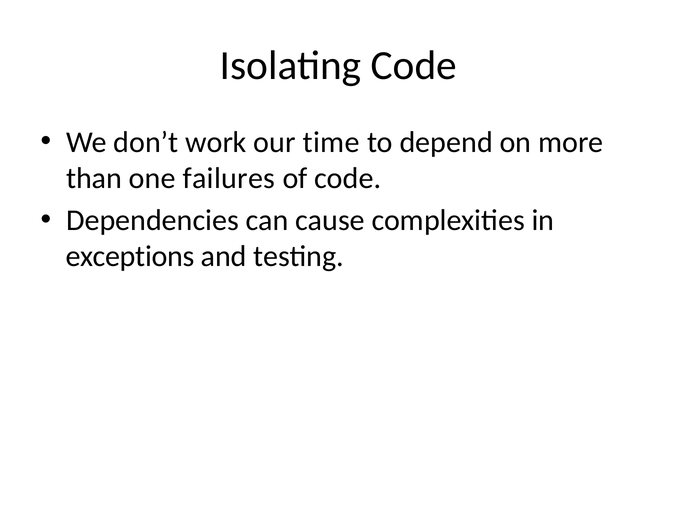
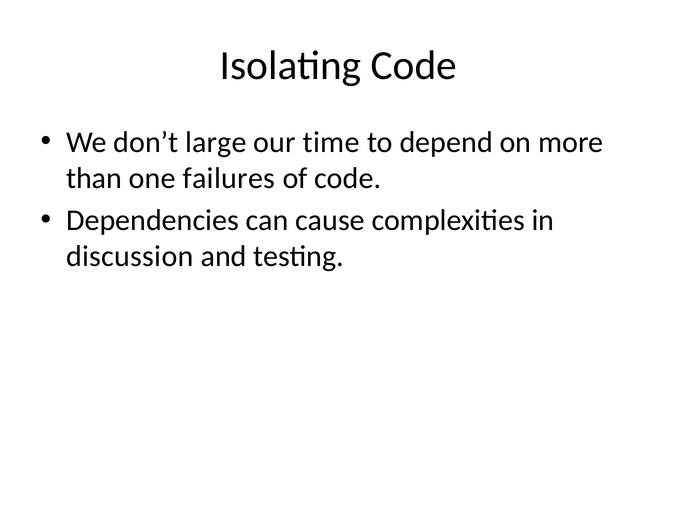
work: work -> large (216, 142)
exceptions: exceptions -> discussion (130, 256)
